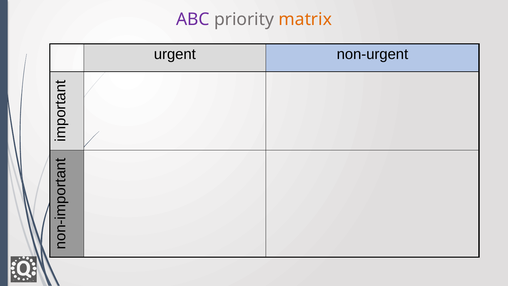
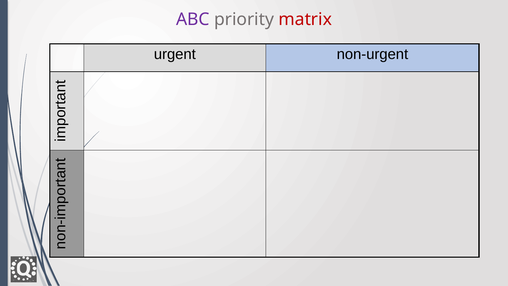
matrix colour: orange -> red (305, 20)
